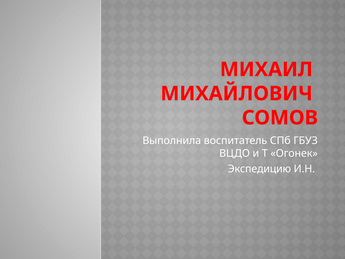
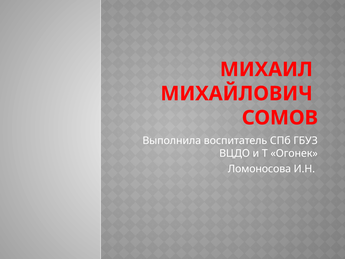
Экспедицию: Экспедицию -> Ломоносова (259, 169)
